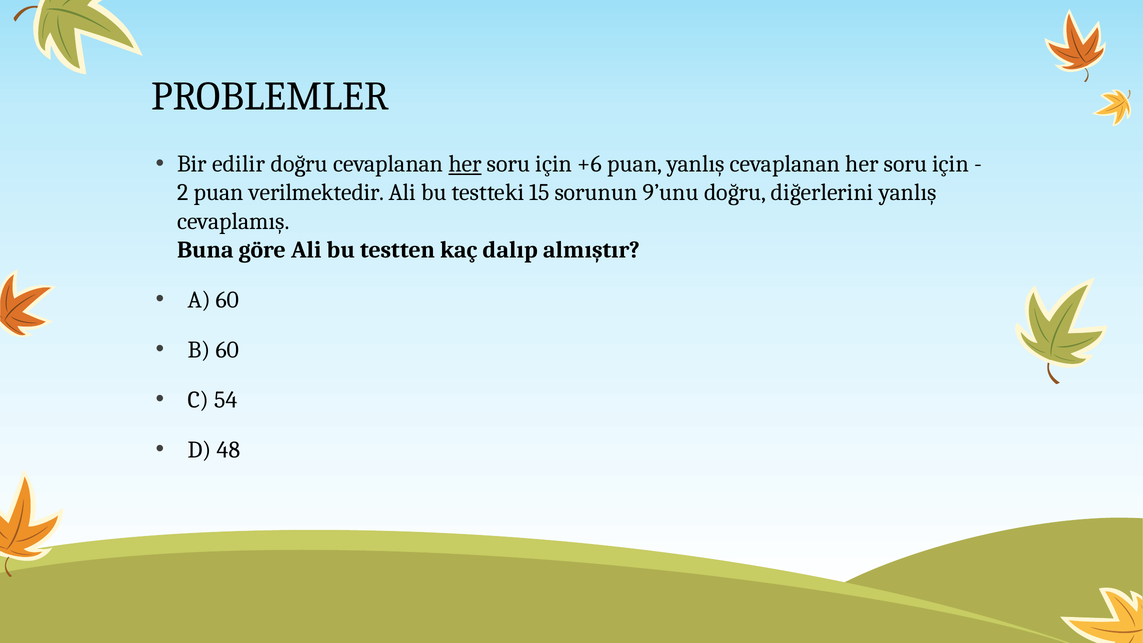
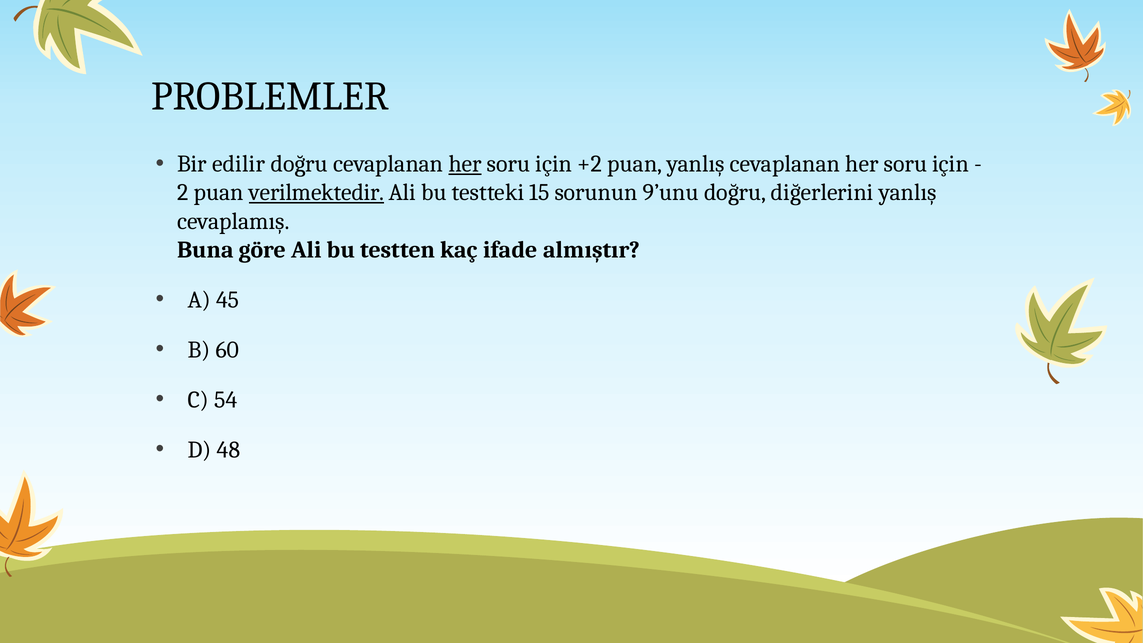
+6: +6 -> +2 (590, 164)
verilmektedir underline: none -> present (317, 193)
dalıp: dalıp -> ifade (510, 250)
A 60: 60 -> 45 (228, 300)
